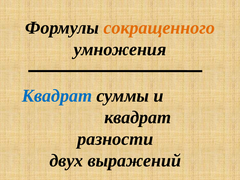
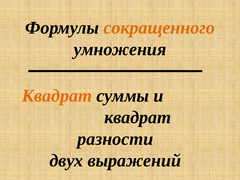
Квадрат colour: blue -> orange (57, 96)
